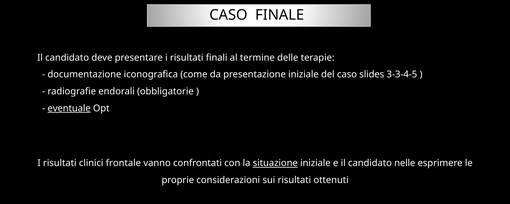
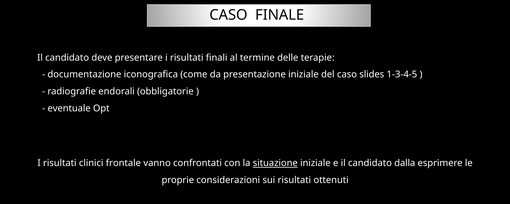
3-3-4-5: 3-3-4-5 -> 1-3-4-5 (402, 75)
eventuale underline: present -> none (69, 108)
nelle: nelle -> dalla (405, 163)
